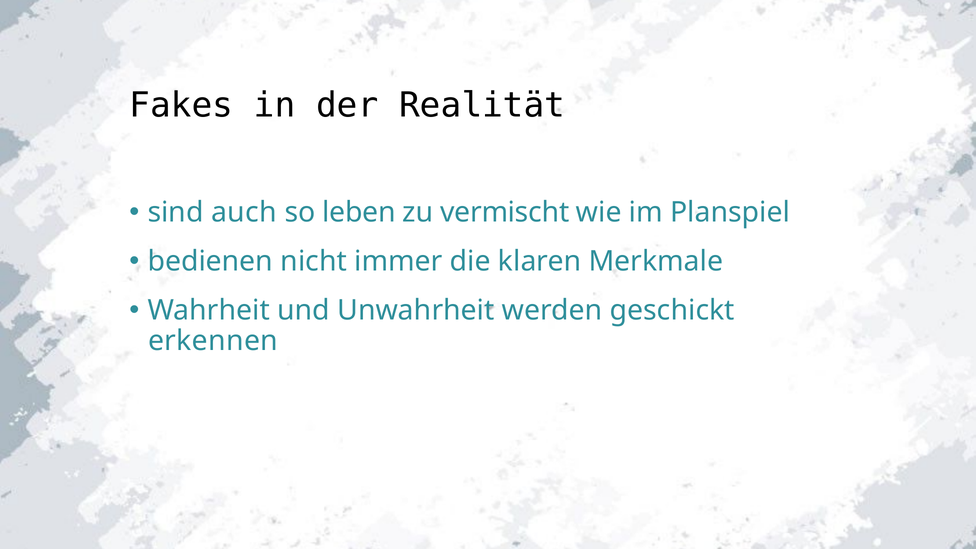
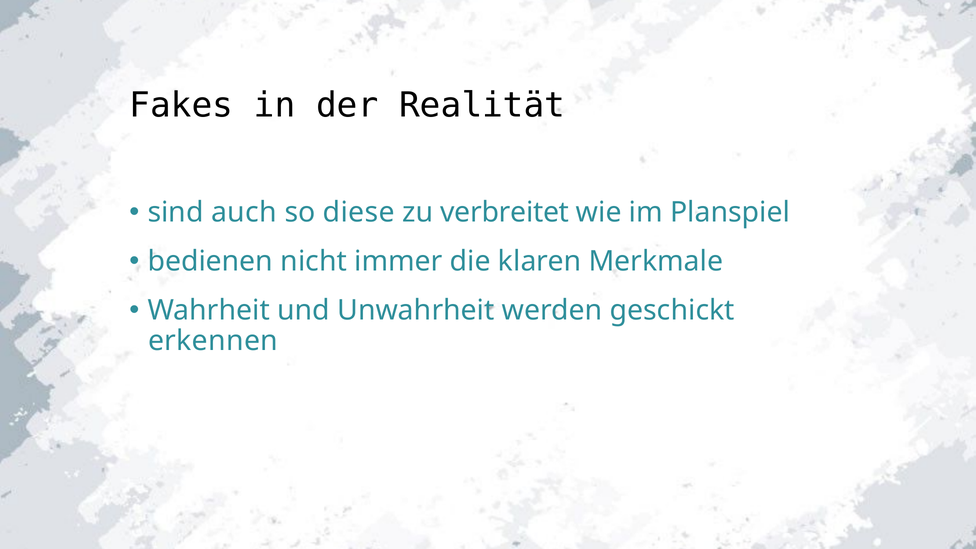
leben: leben -> diese (359, 212)
vermischt: vermischt -> verbreitet (505, 212)
